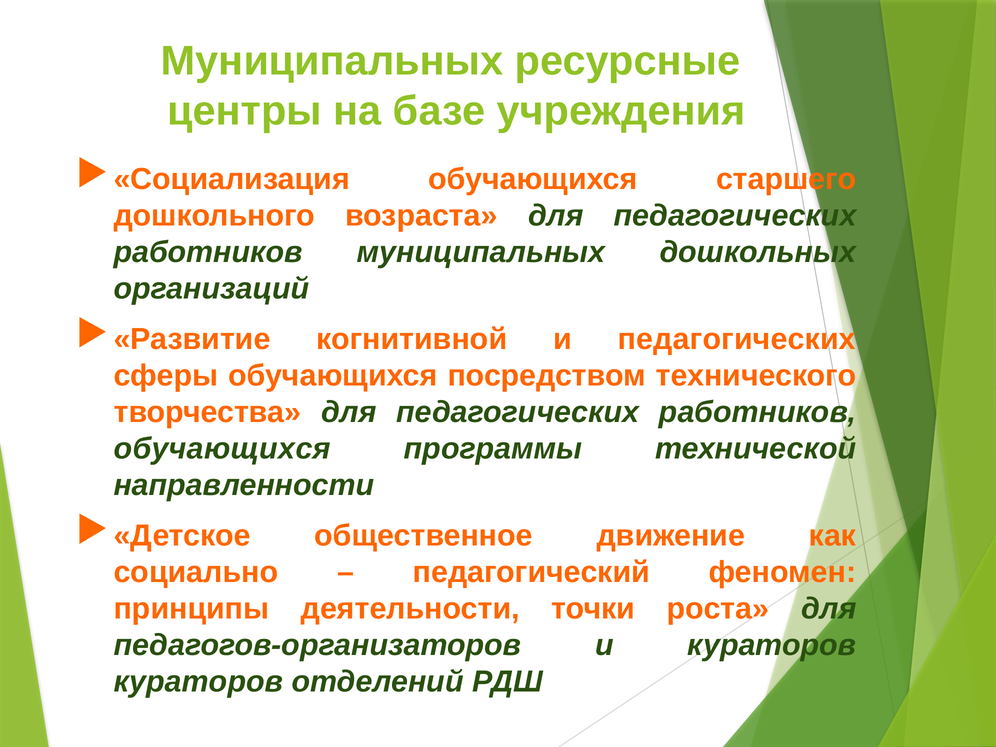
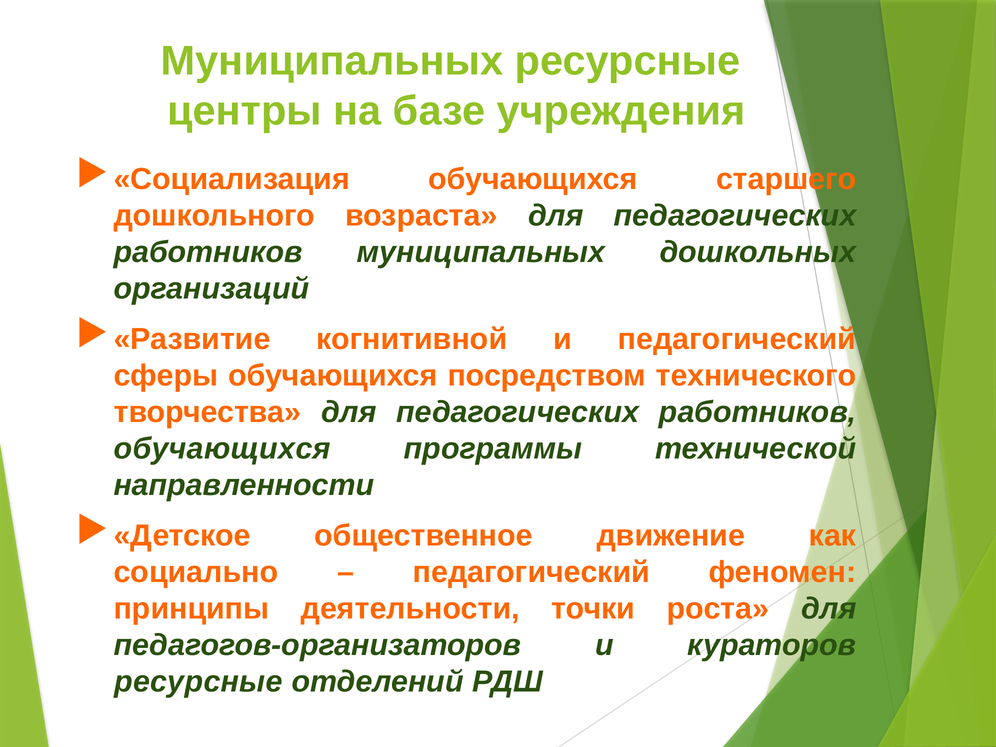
и педагогических: педагогических -> педагогический (737, 339)
кураторов: кураторов -> ресурсные (198, 682)
